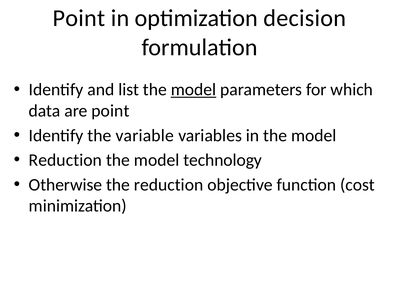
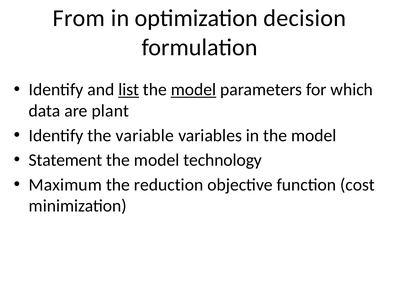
Point: Point -> From (79, 18)
list underline: none -> present (129, 90)
are point: point -> plant (110, 111)
Reduction: Reduction -> Statement (65, 160)
Otherwise: Otherwise -> Maximum (65, 185)
